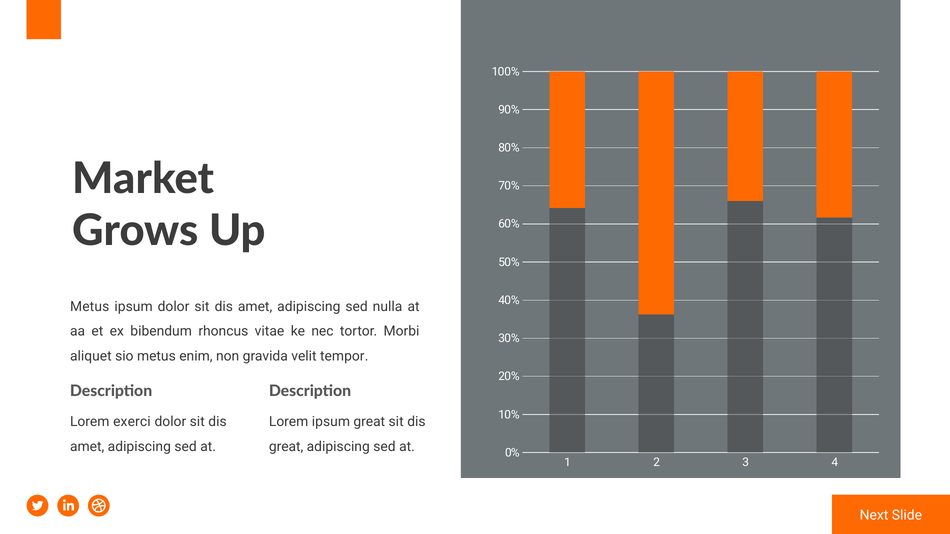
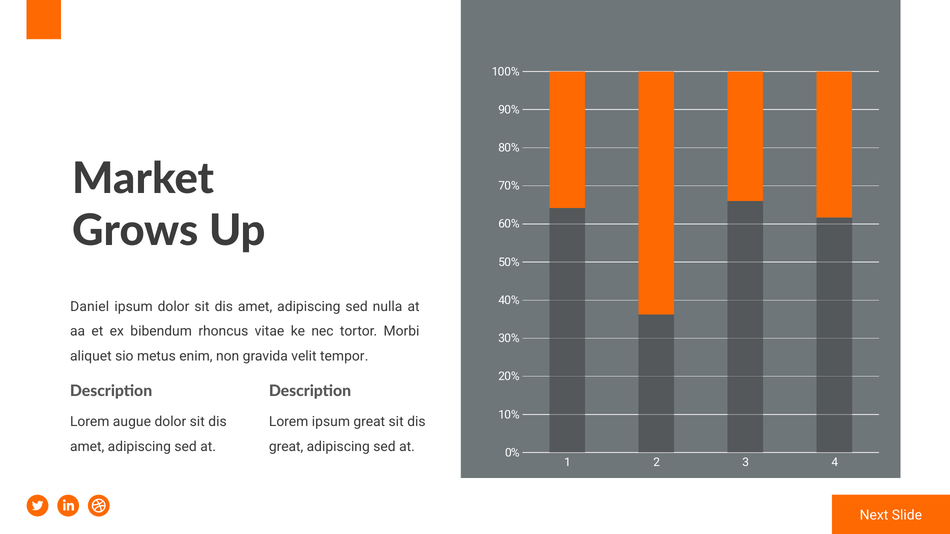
Metus: Metus -> Daniel (90, 307)
exerci: exerci -> augue (132, 422)
